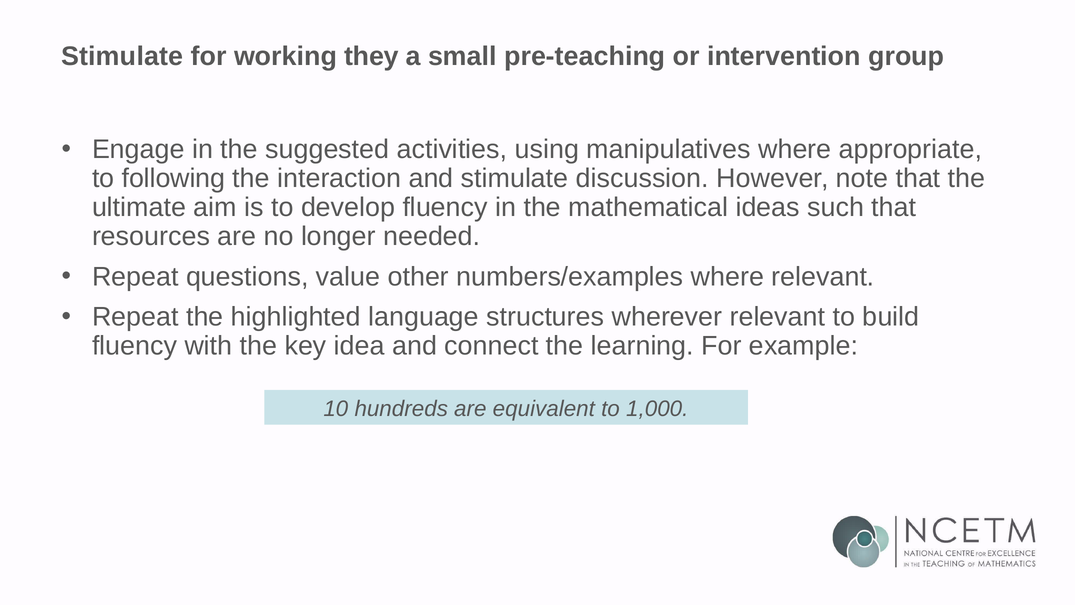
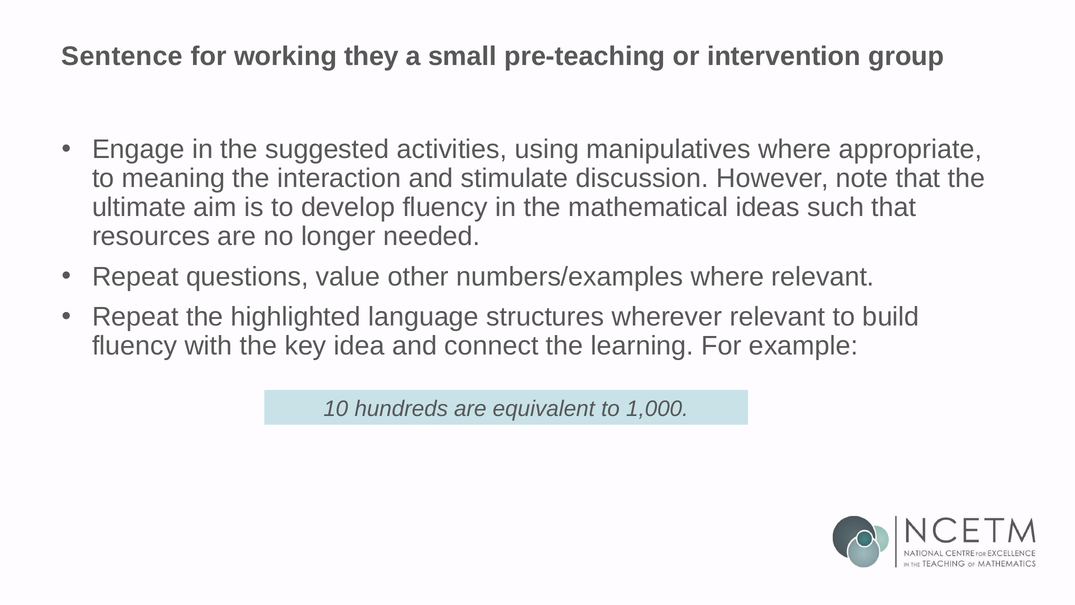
Stimulate: Stimulate -> Sentence (122, 56)
following: following -> meaning (173, 178)
